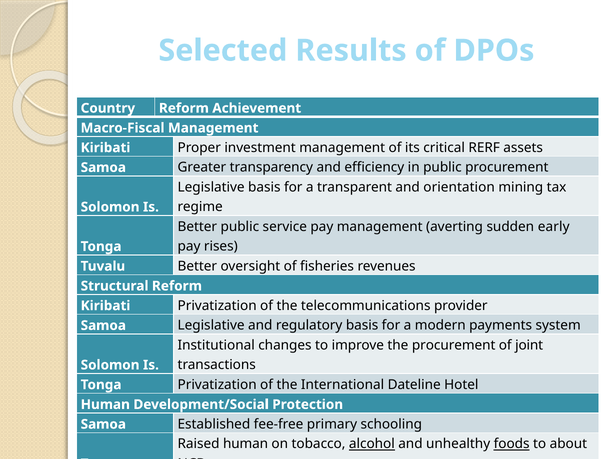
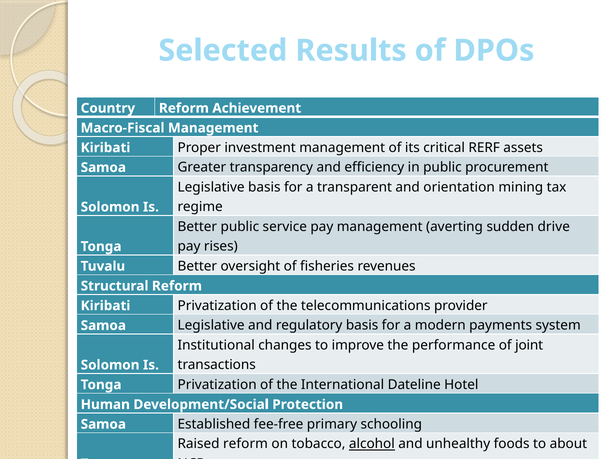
early: early -> drive (554, 227)
the procurement: procurement -> performance (454, 345)
Raised human: human -> reform (245, 444)
foods underline: present -> none (512, 444)
